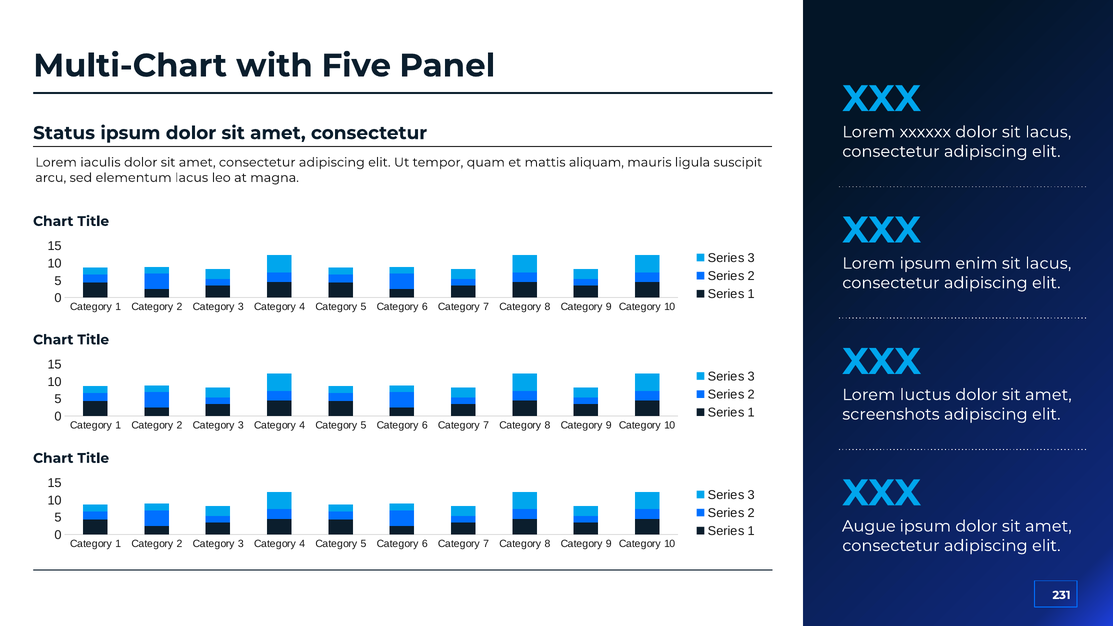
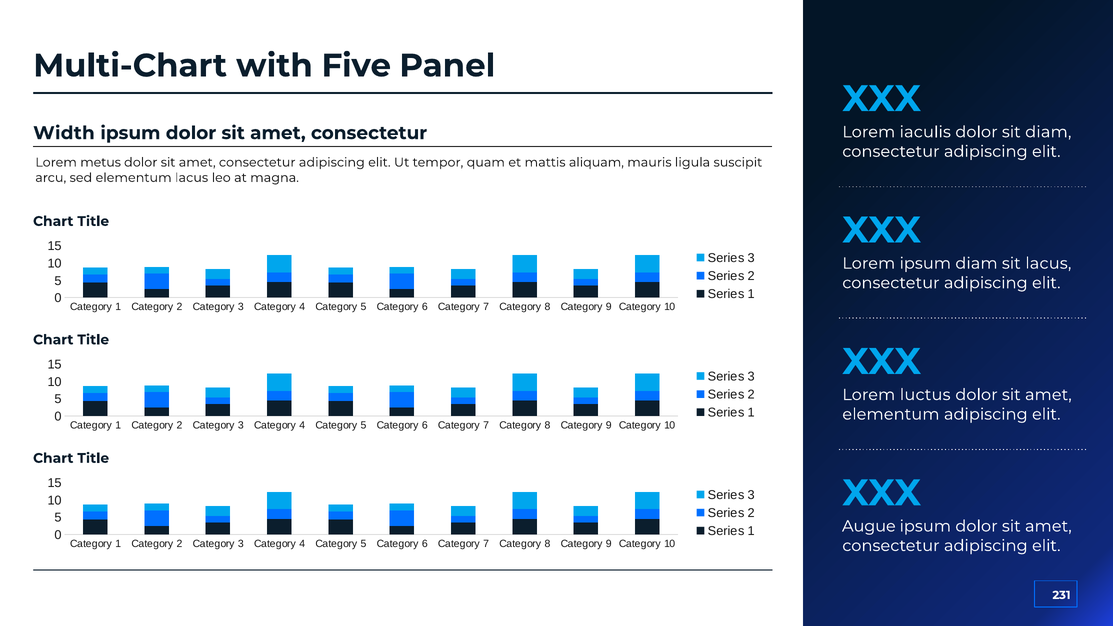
xxxxxx: xxxxxx -> iaculis (925, 132)
dolor sit lacus: lacus -> diam (1048, 132)
Status: Status -> Width (64, 133)
iaculis: iaculis -> metus (101, 162)
ipsum enim: enim -> diam (976, 263)
screenshots: screenshots -> elementum (891, 414)
